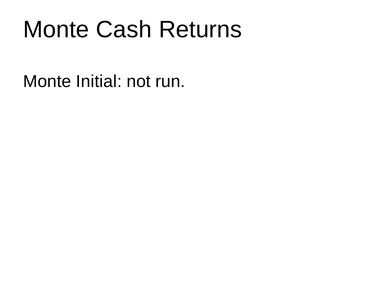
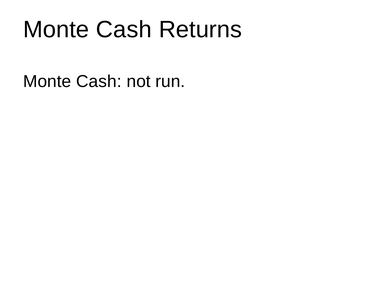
Initial: Initial -> Cash (99, 81)
